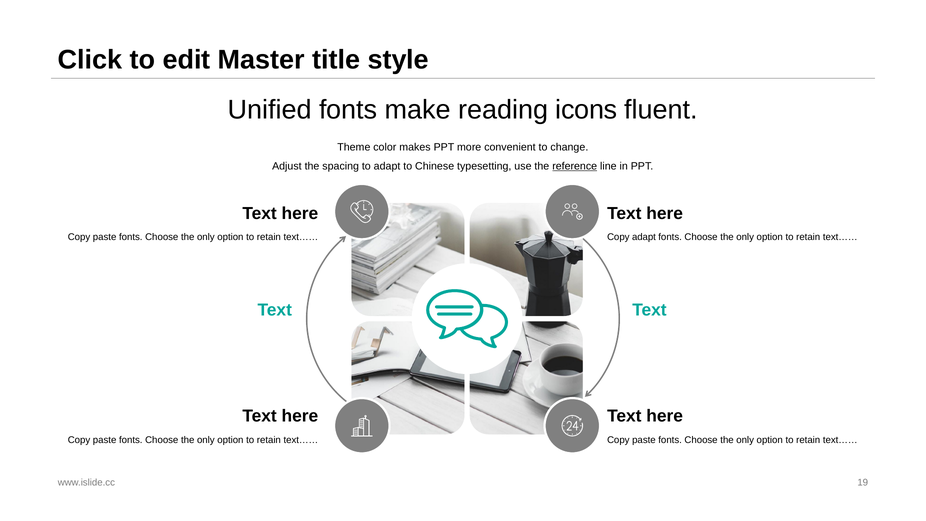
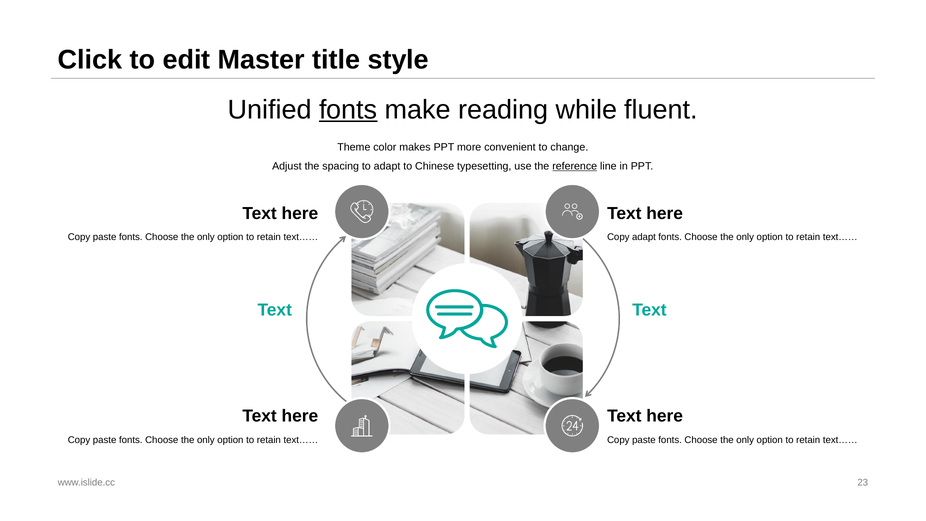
fonts underline: none -> present (348, 110)
icons: icons -> while (586, 110)
19: 19 -> 23 (863, 482)
